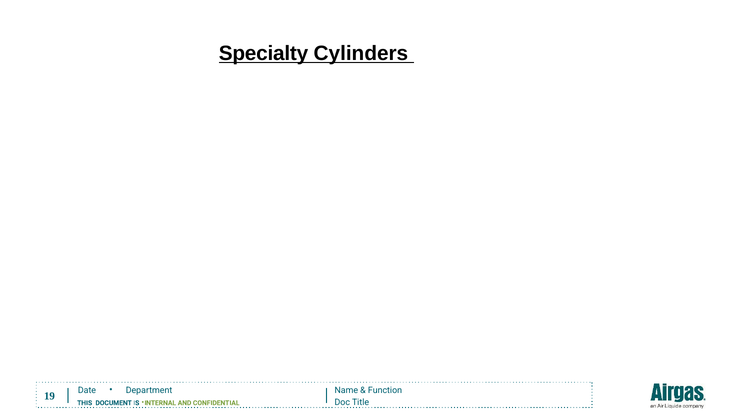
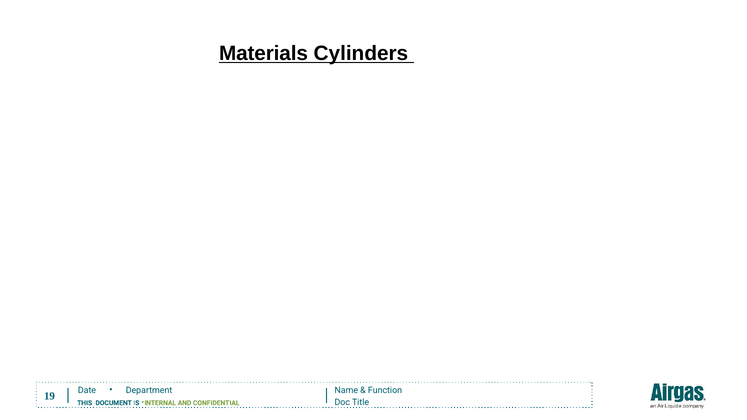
Specialty: Specialty -> Materials (263, 53)
